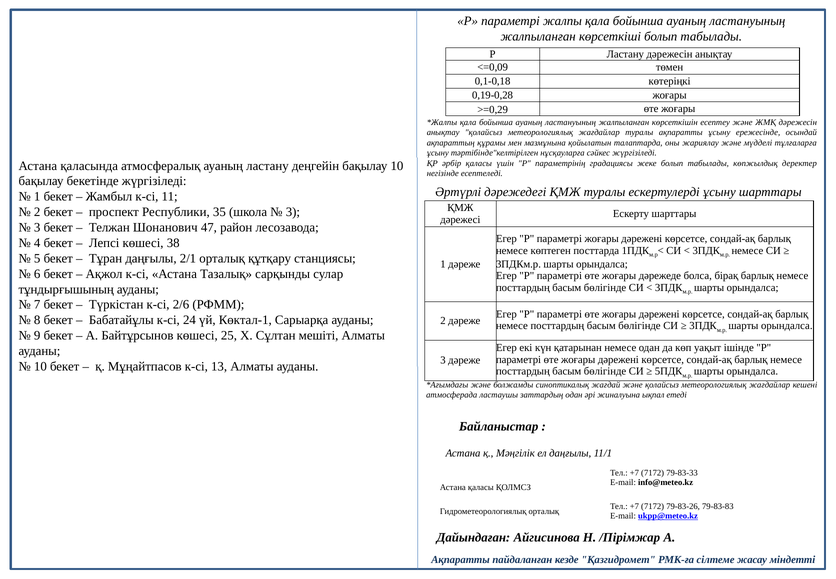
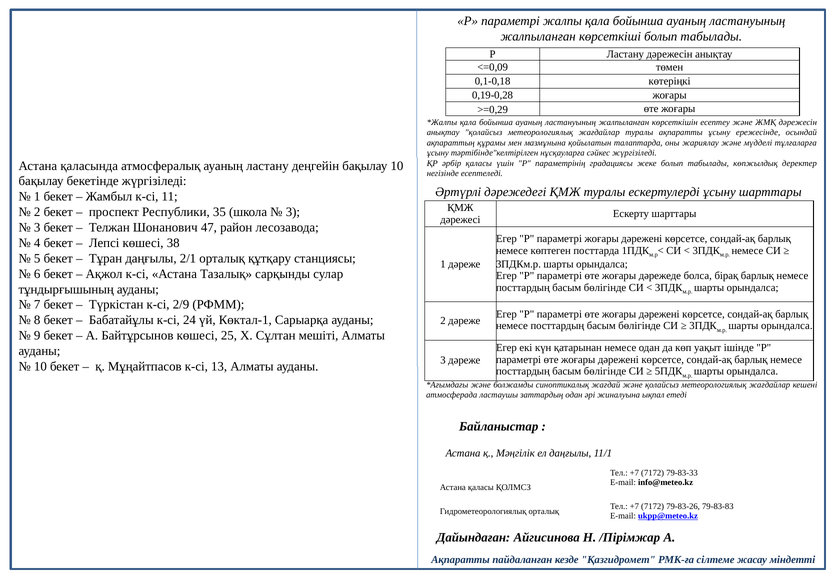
2/6: 2/6 -> 2/9 (181, 305)
